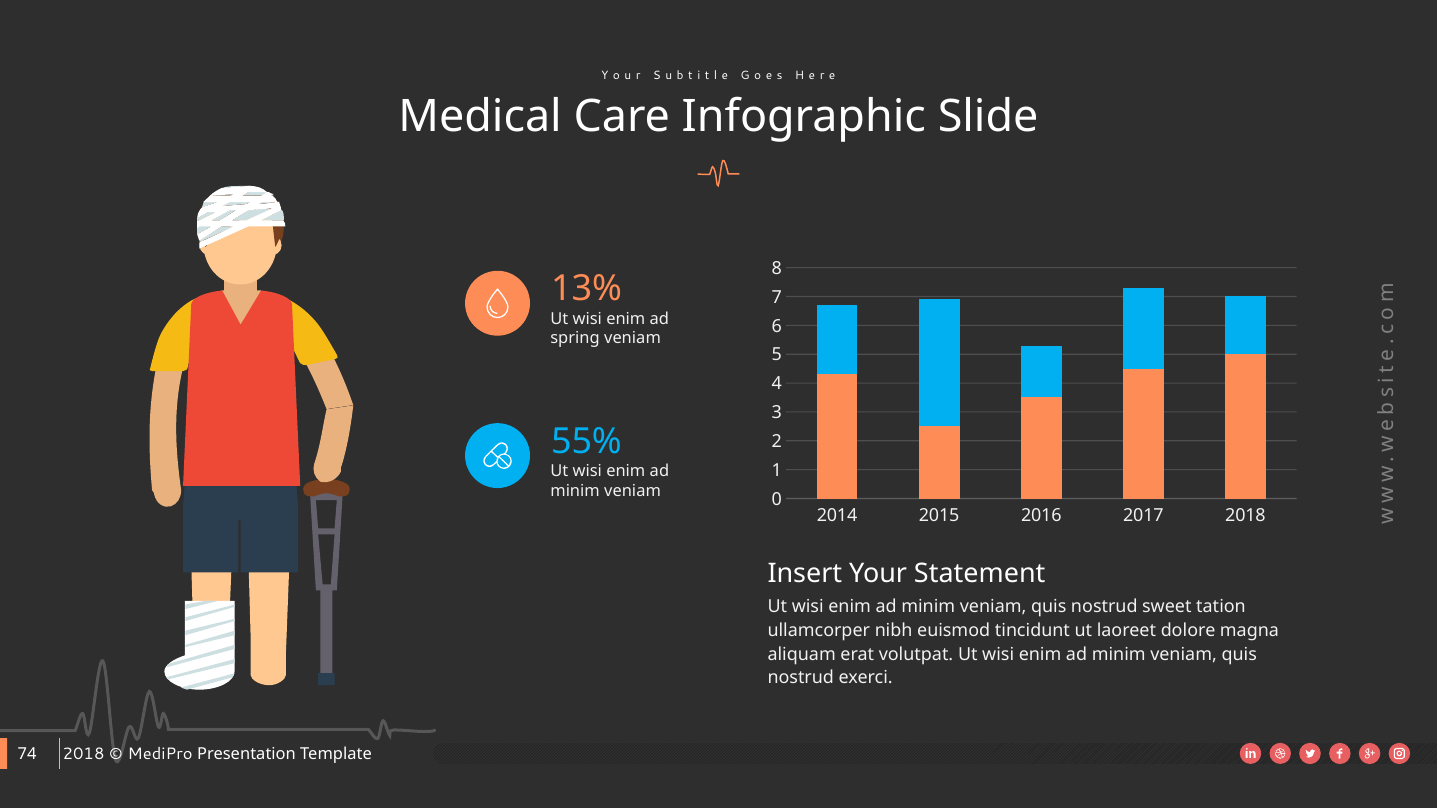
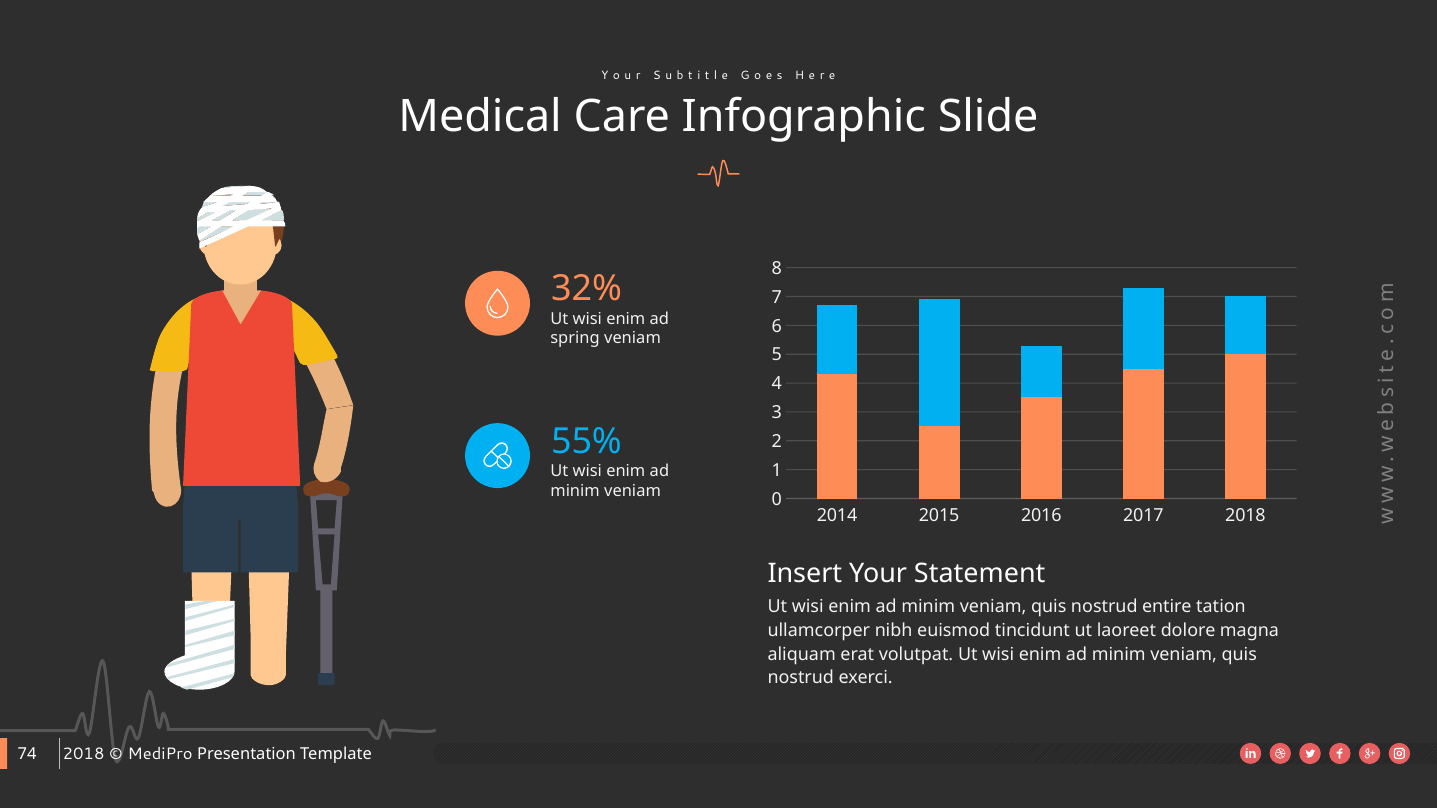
13%: 13% -> 32% (586, 289)
sweet: sweet -> entire (1167, 607)
